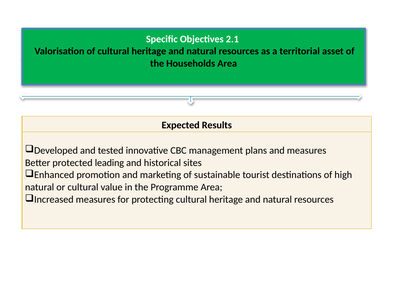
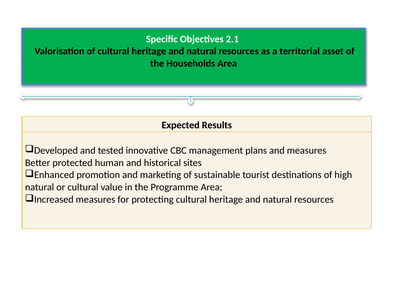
leading: leading -> human (109, 163)
